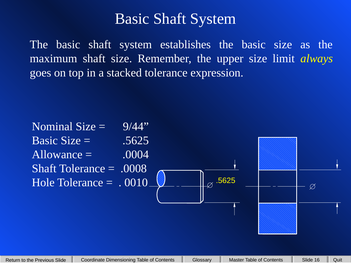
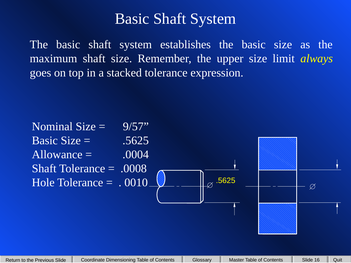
9/44: 9/44 -> 9/57 (136, 127)
